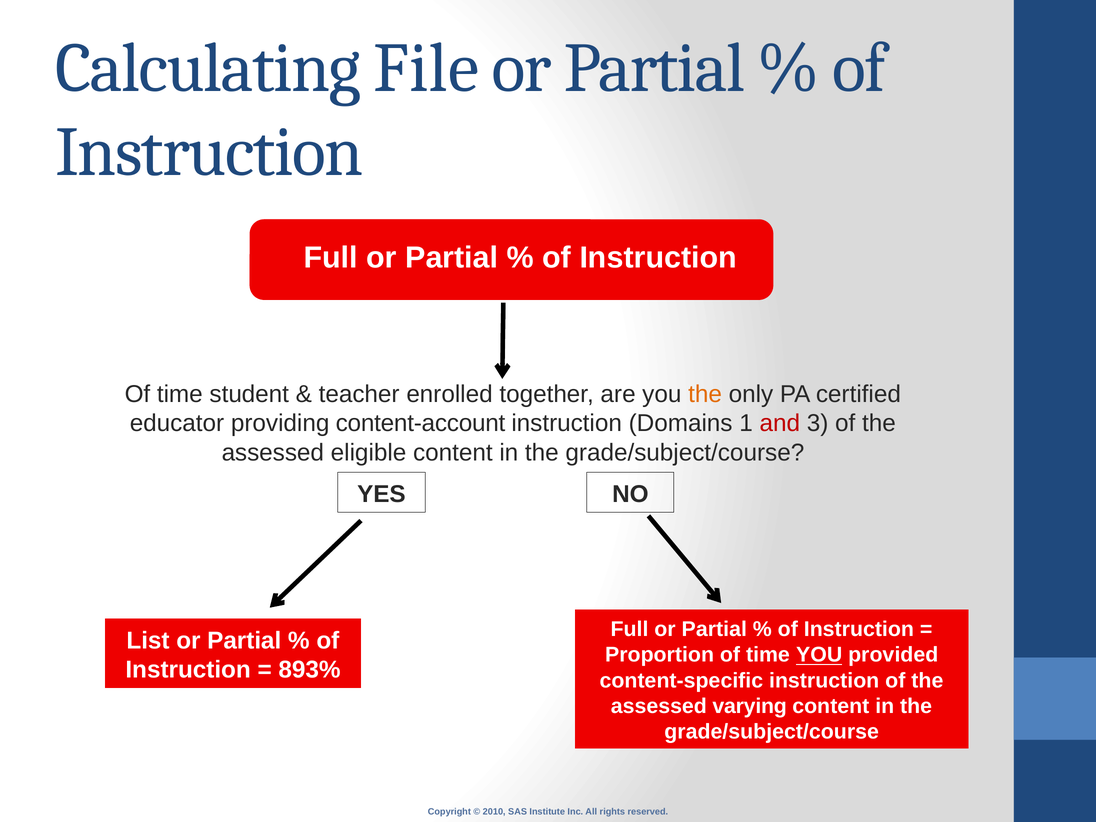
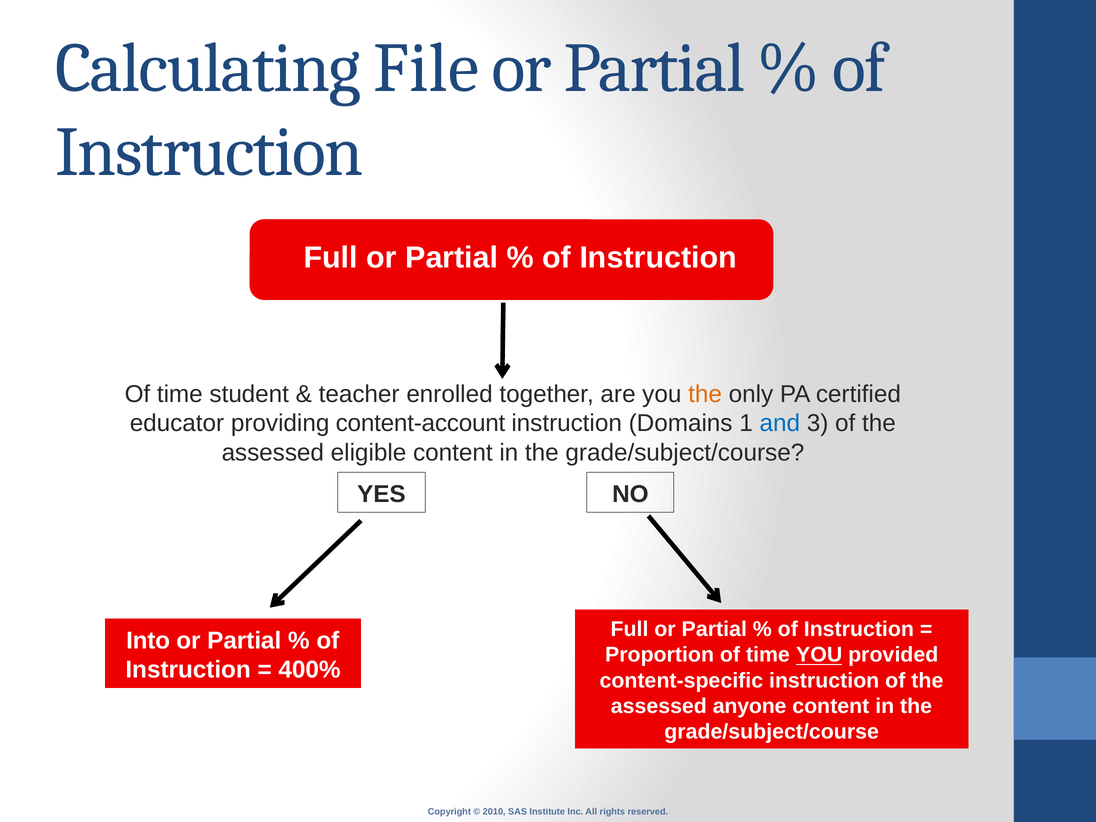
and colour: red -> blue (780, 423)
List: List -> Into (148, 641)
893%: 893% -> 400% (309, 670)
varying: varying -> anyone (750, 706)
